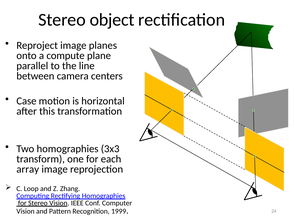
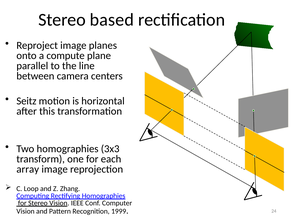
object: object -> based (112, 20)
Case: Case -> Seitz (26, 101)
